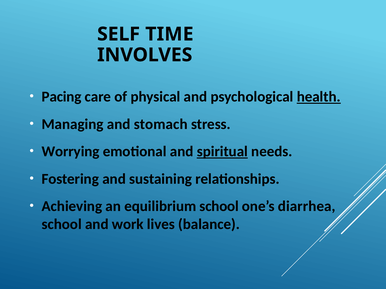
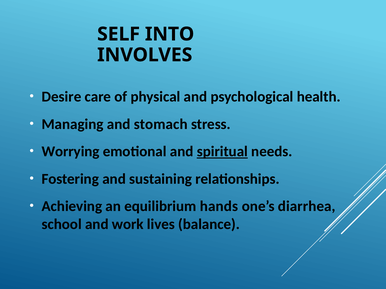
TIME: TIME -> INTO (170, 34)
Pacing: Pacing -> Desire (61, 97)
health underline: present -> none (319, 97)
equilibrium school: school -> hands (219, 207)
